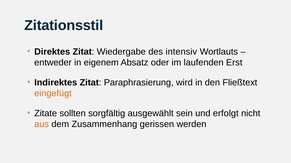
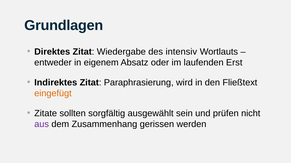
Zitationsstil: Zitationsstil -> Grundlagen (64, 25)
erfolgt: erfolgt -> prüfen (226, 114)
aus colour: orange -> purple (42, 125)
